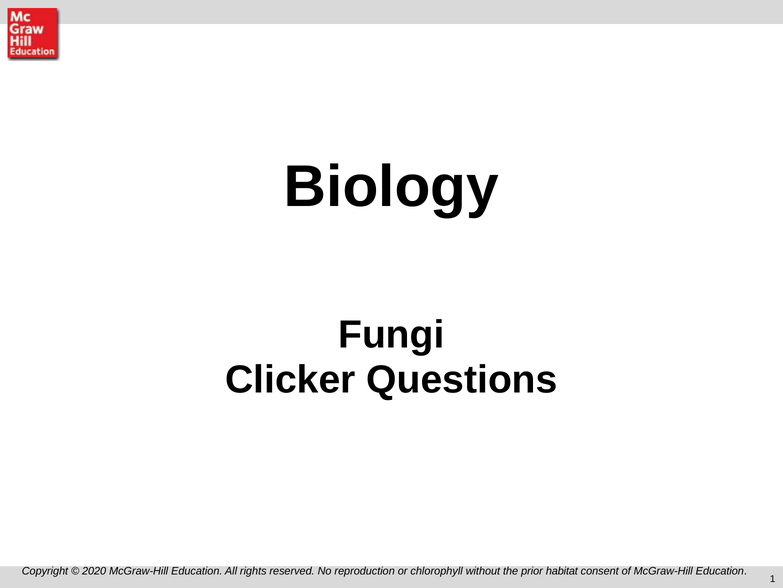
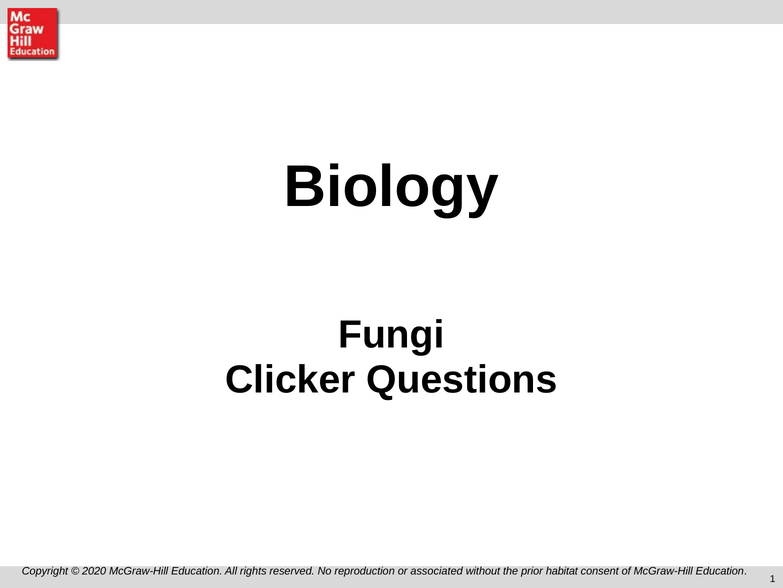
chlorophyll: chlorophyll -> associated (437, 571)
